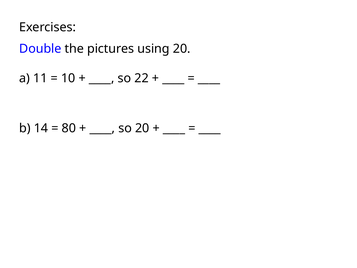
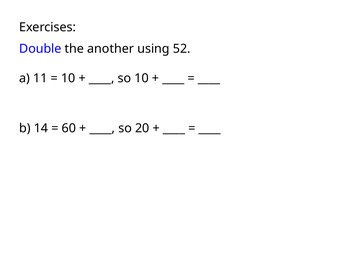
pictures: pictures -> another (111, 49)
using 20: 20 -> 52 (182, 49)
so 22: 22 -> 10 (142, 78)
80: 80 -> 60 (69, 128)
